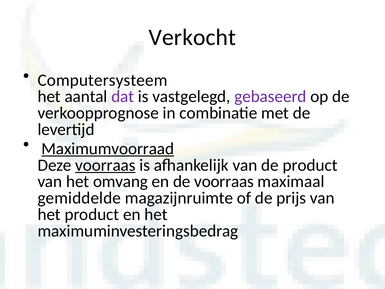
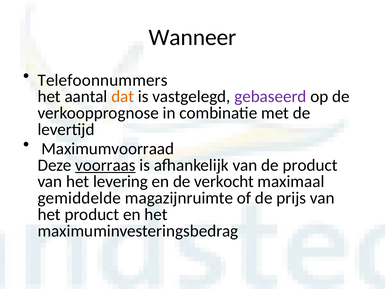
Verkocht: Verkocht -> Wanneer (192, 37)
Computersysteem: Computersysteem -> Telefoonnummers (103, 80)
dat colour: purple -> orange (123, 97)
Maximumvoorraad underline: present -> none (108, 149)
omvang: omvang -> levering (120, 181)
de voorraas: voorraas -> verkocht (224, 181)
